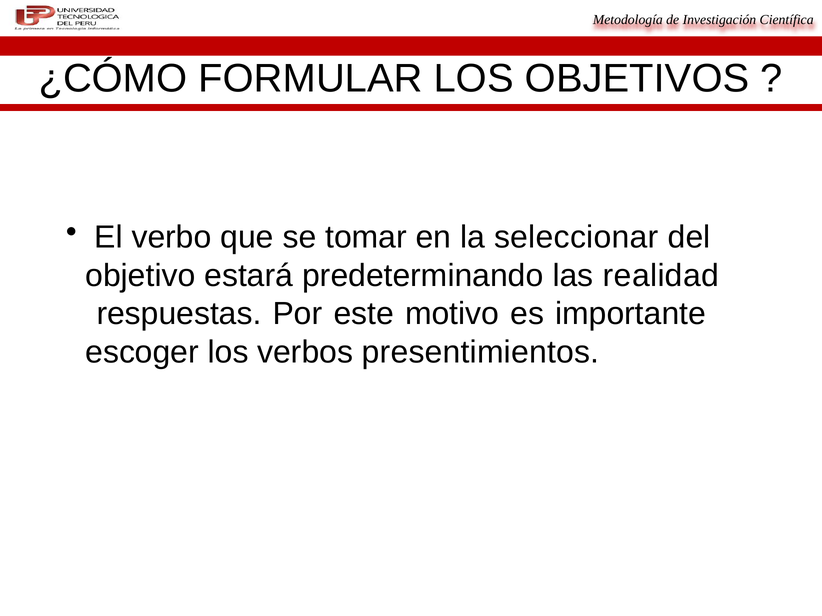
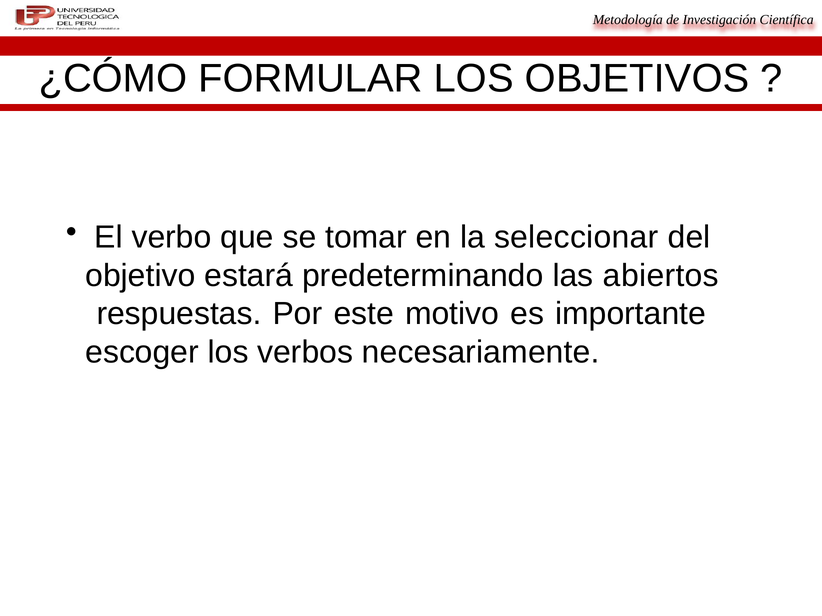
realidad: realidad -> abiertos (661, 276)
presentimientos: presentimientos -> necesariamente (481, 353)
